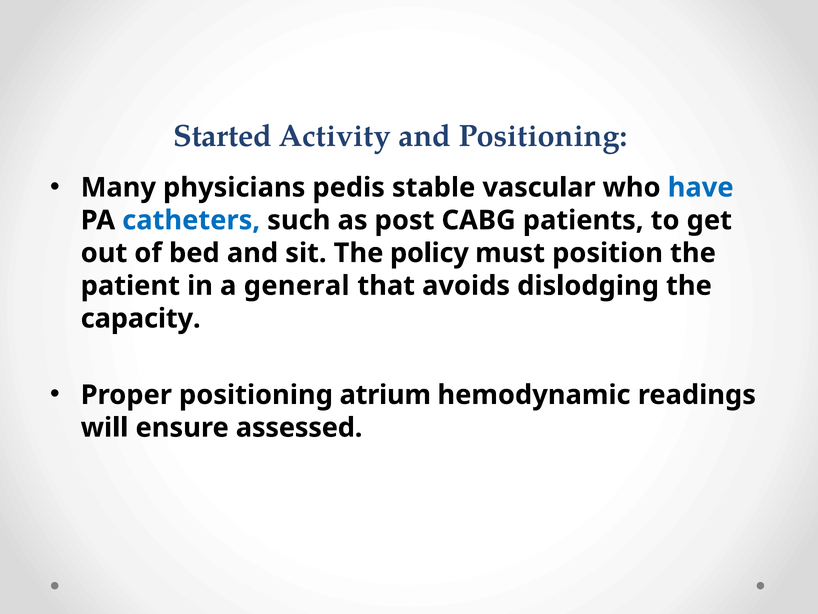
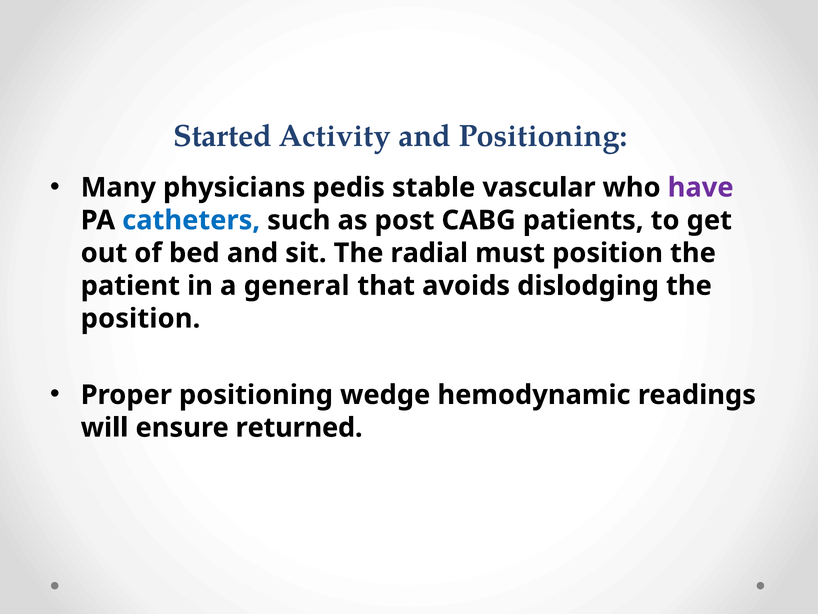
have colour: blue -> purple (701, 187)
policy: policy -> radial (429, 253)
capacity: capacity -> position (141, 318)
atrium: atrium -> wedge (385, 395)
assessed: assessed -> returned (299, 427)
